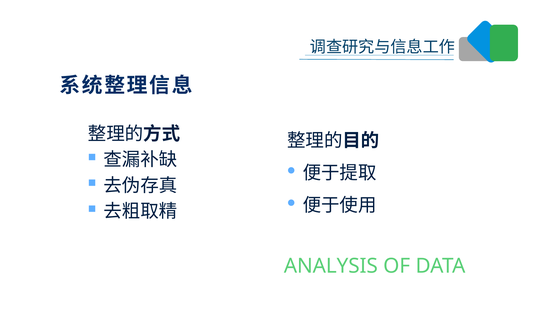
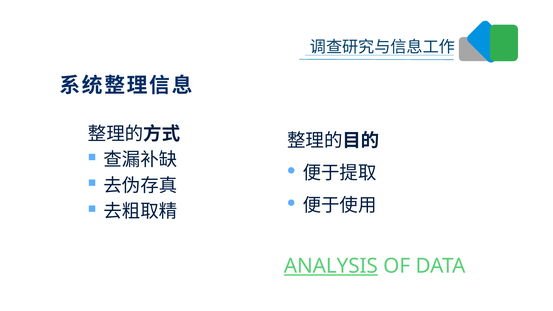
ANALYSIS underline: none -> present (331, 266)
